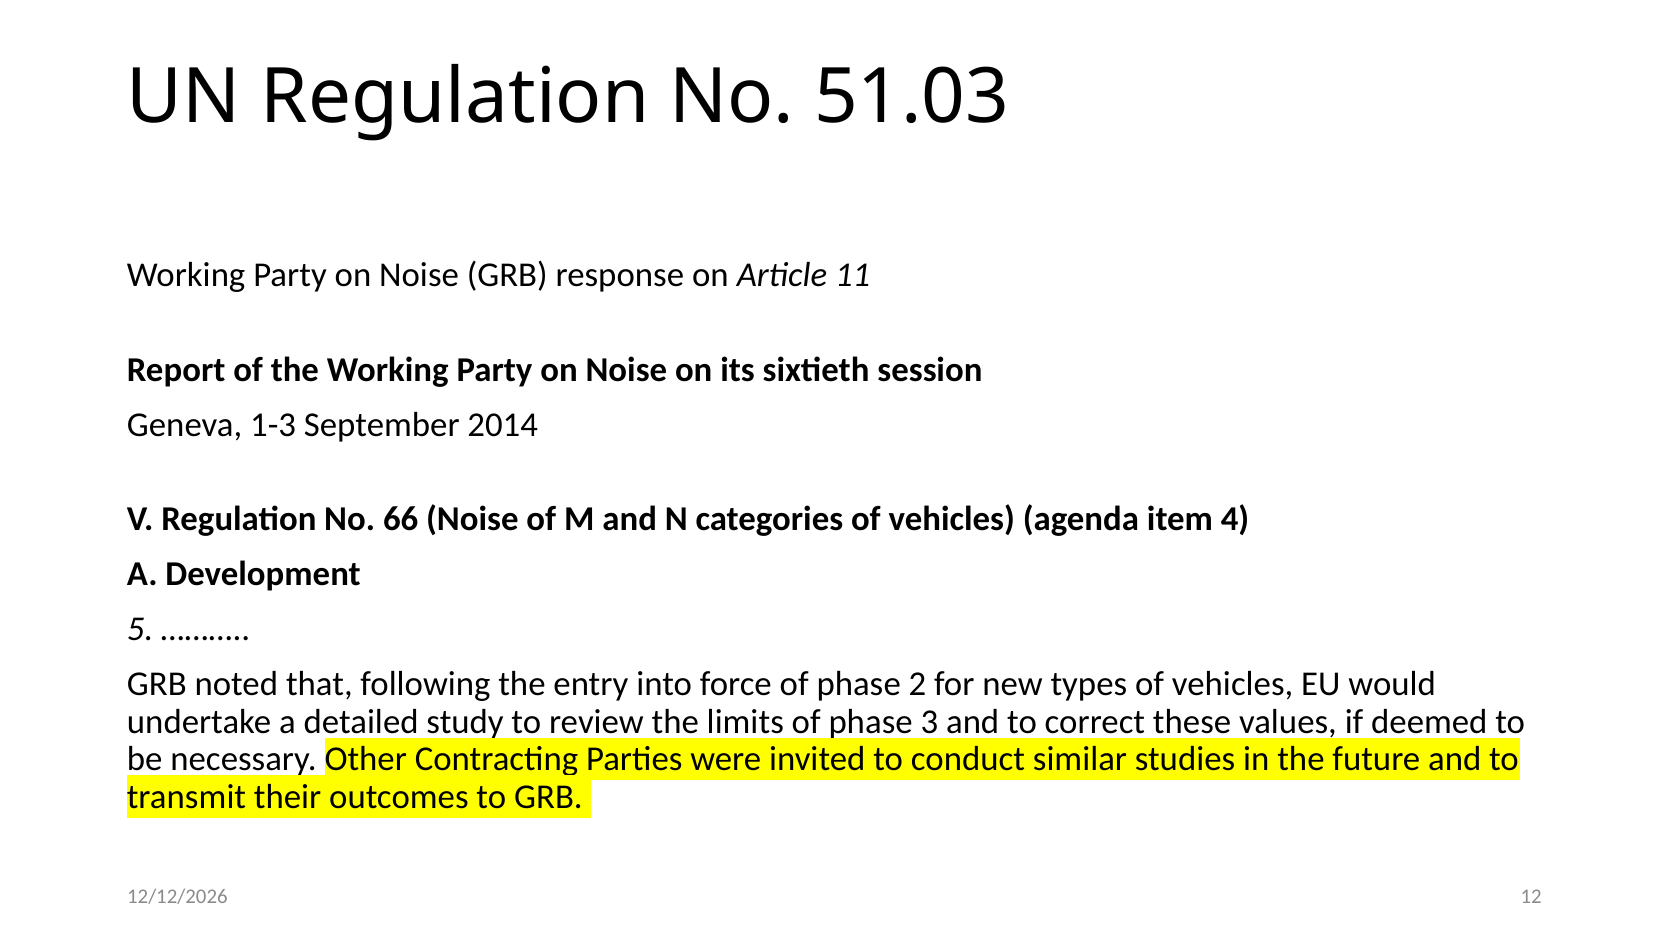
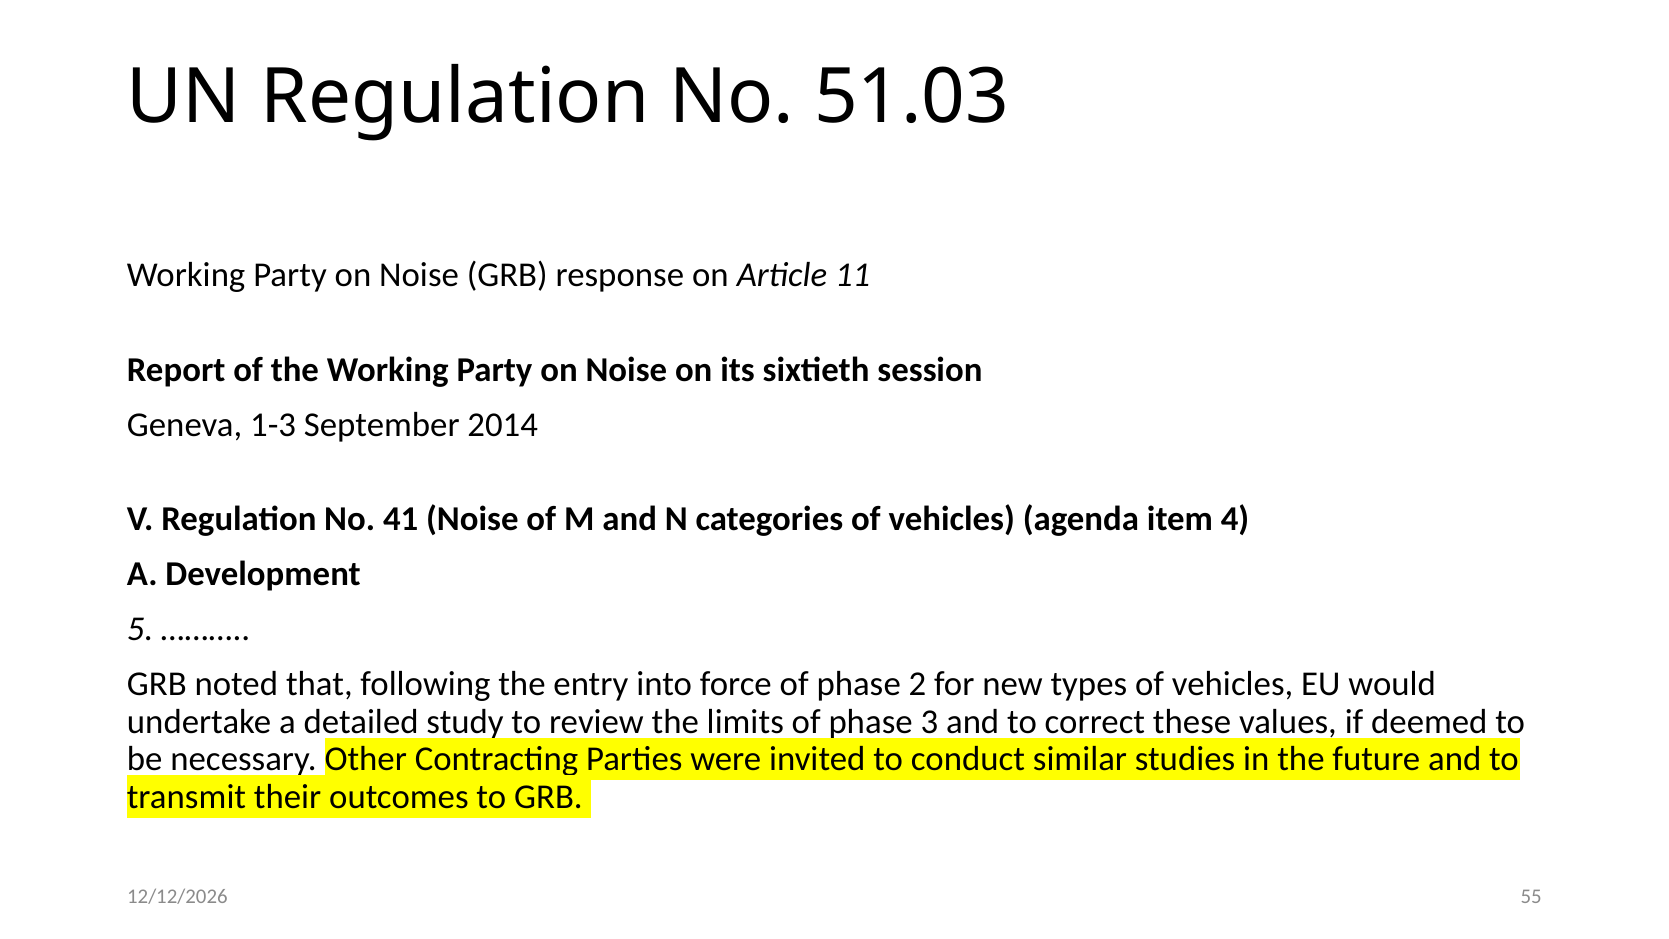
66: 66 -> 41 (401, 519)
12: 12 -> 55 (1531, 896)
